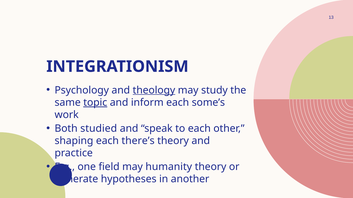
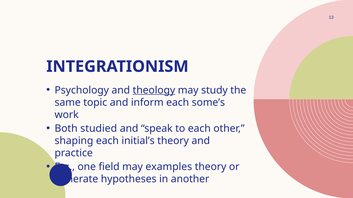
topic underline: present -> none (95, 103)
there’s: there’s -> initial’s (138, 141)
humanity: humanity -> examples (169, 167)
